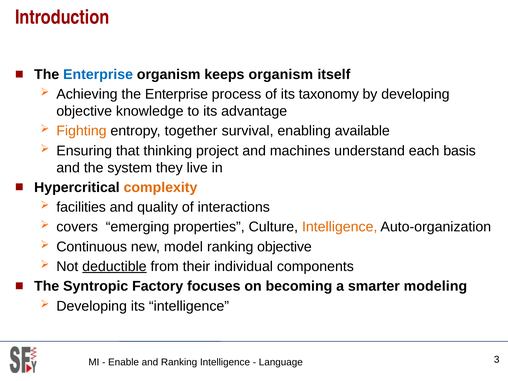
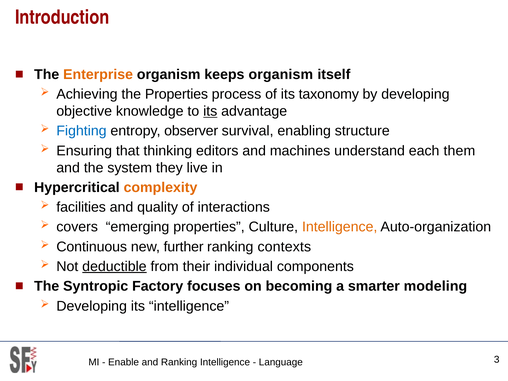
Enterprise colour: blue -> orange (98, 75)
Achieving the Enterprise: Enterprise -> Properties (177, 94)
its underline: none -> present (210, 111)
Fighting colour: orange -> blue (81, 131)
together: together -> observer (191, 131)
available: available -> structure (362, 131)
project: project -> editors (217, 151)
basis: basis -> them (459, 151)
model: model -> further (184, 247)
ranking objective: objective -> contexts (284, 247)
